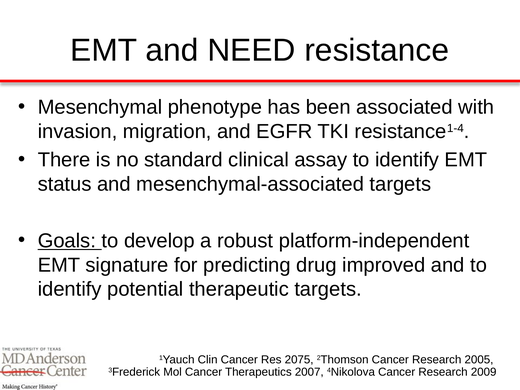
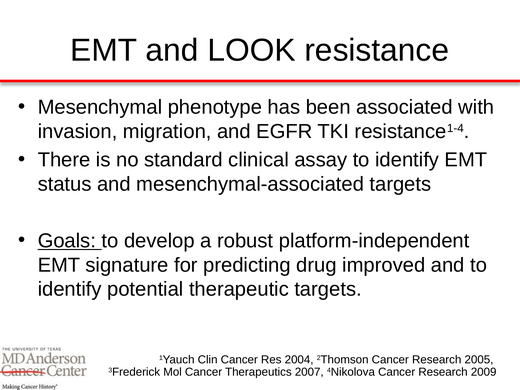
NEED: NEED -> LOOK (251, 50)
2075: 2075 -> 2004 (299, 360)
